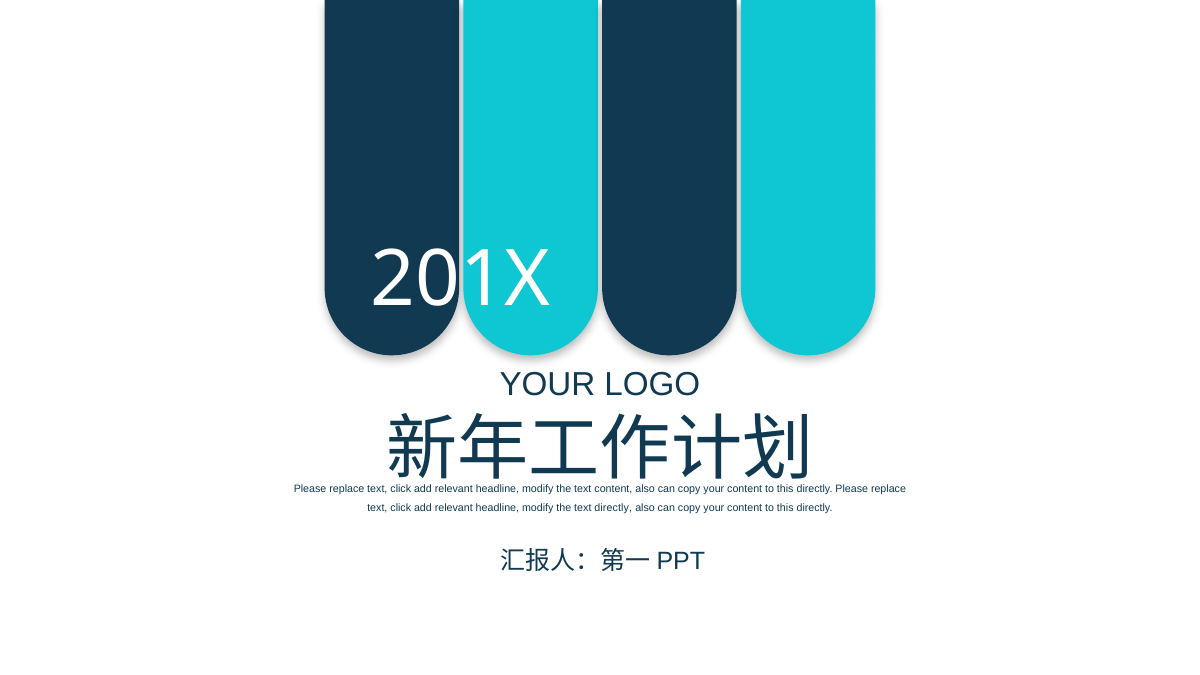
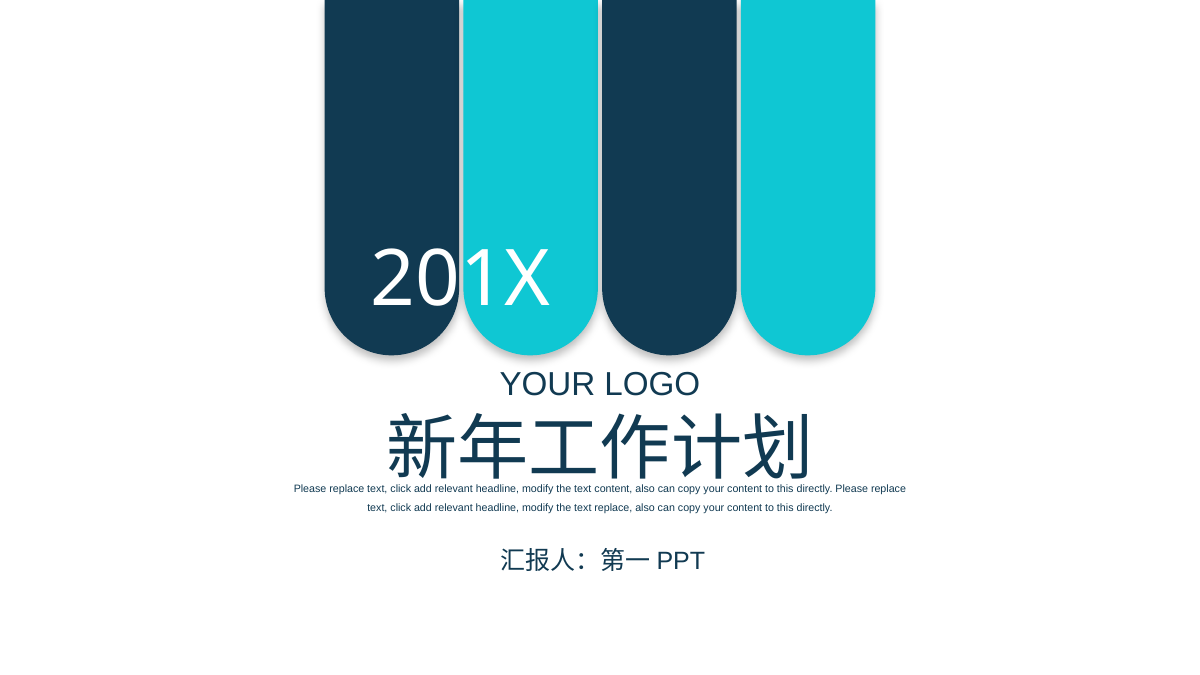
text directly: directly -> replace (613, 508)
